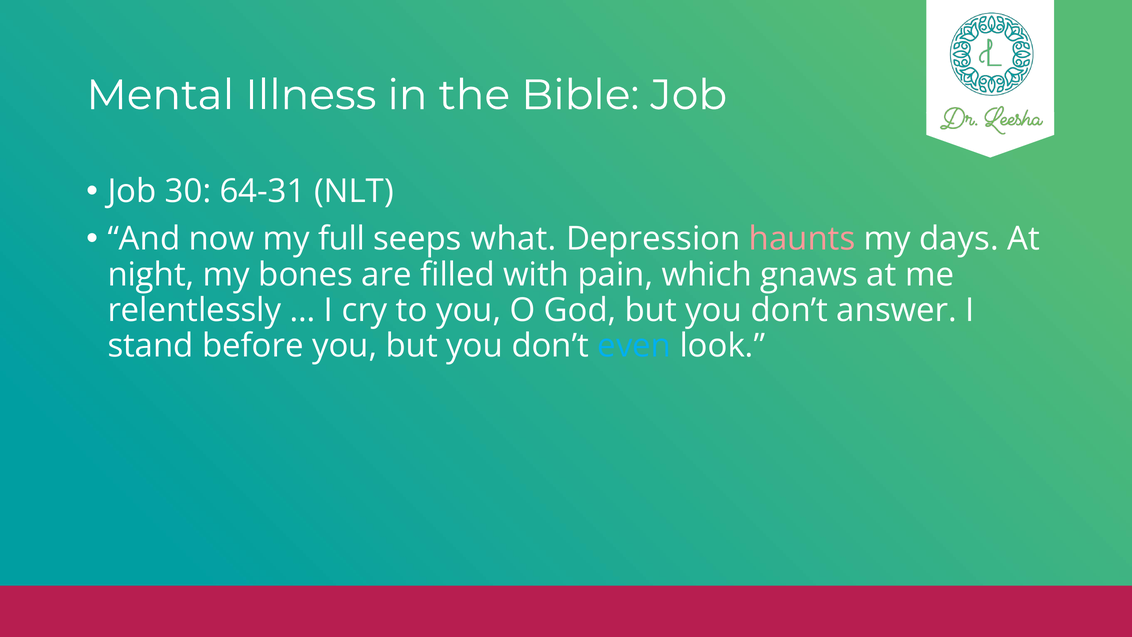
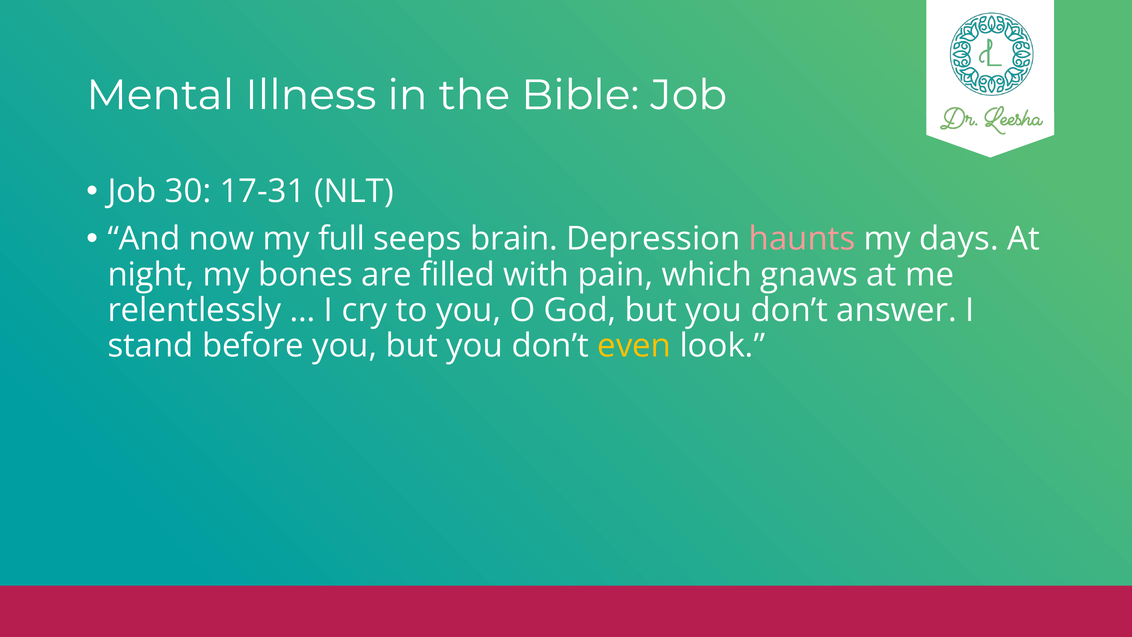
64-31: 64-31 -> 17-31 (263, 191)
what: what -> brain (514, 239)
even colour: light blue -> yellow (634, 346)
